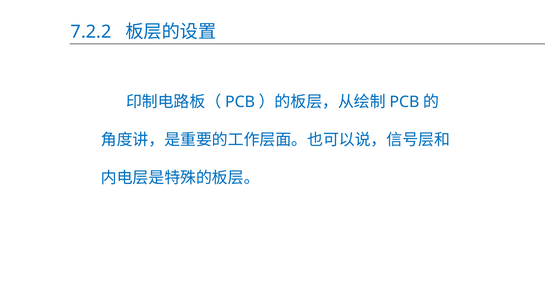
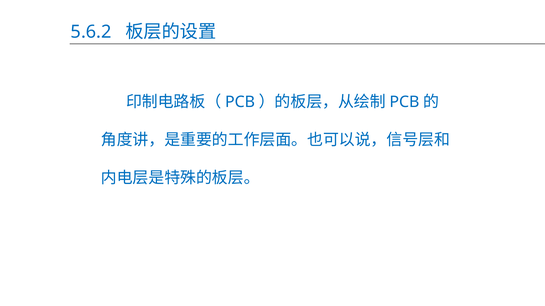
7.2.2: 7.2.2 -> 5.6.2 (91, 32)
